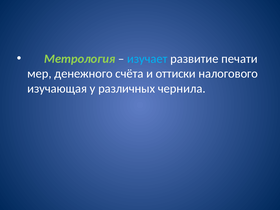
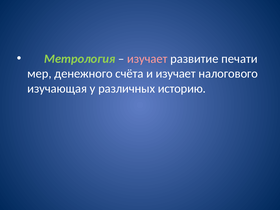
изучает colour: light blue -> pink (147, 59)
и оттиски: оттиски -> изучает (176, 74)
чернила: чернила -> историю (182, 89)
